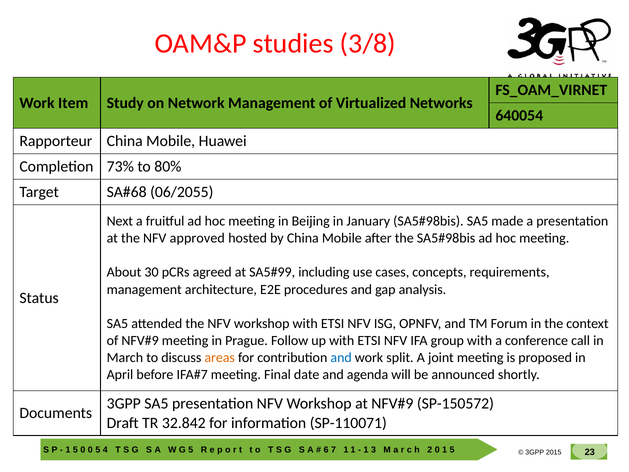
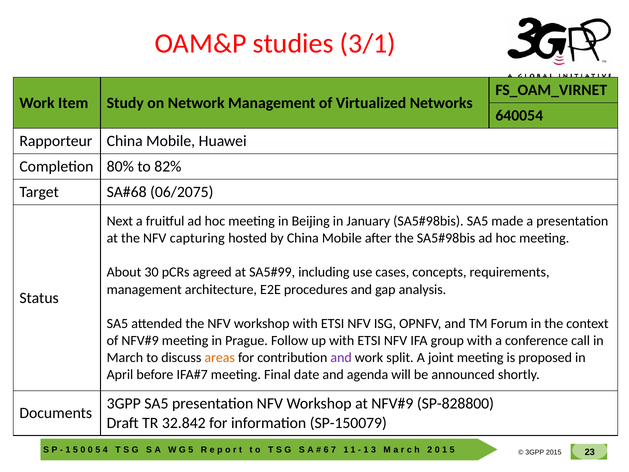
3/8: 3/8 -> 3/1 (368, 43)
73%: 73% -> 80% (120, 167)
80%: 80% -> 82% (168, 167)
06/2055: 06/2055 -> 06/2075 (182, 192)
approved: approved -> capturing (197, 238)
and colour: blue -> purple (341, 358)
SP-150572: SP-150572 -> SP-828800 (455, 403)
SP-110071: SP-110071 -> SP-150079 (348, 423)
